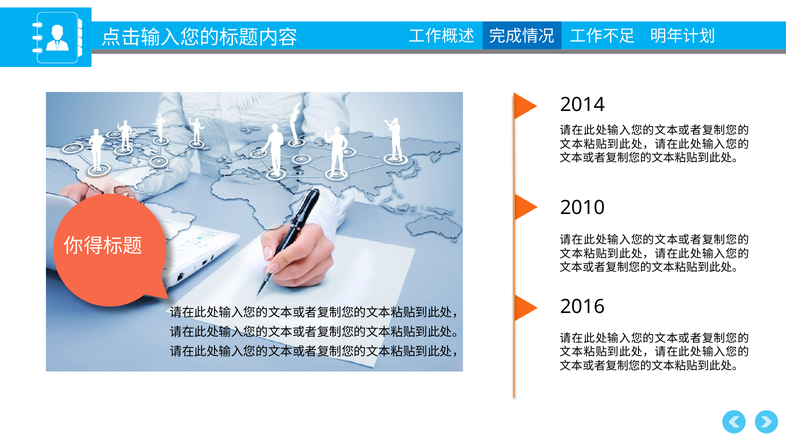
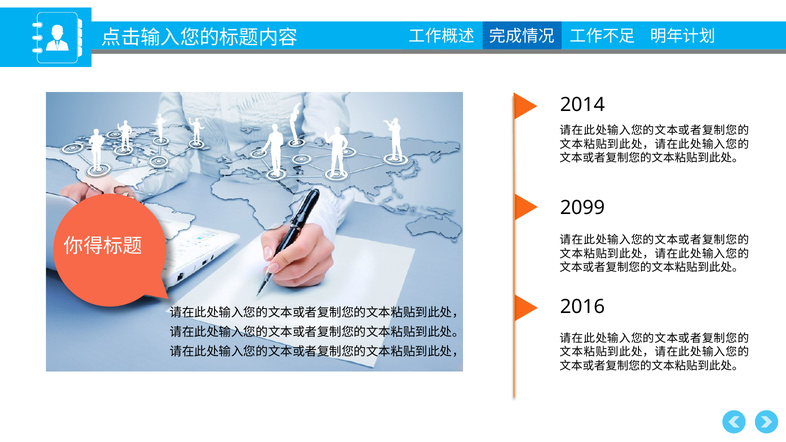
2010: 2010 -> 2099 (582, 208)
